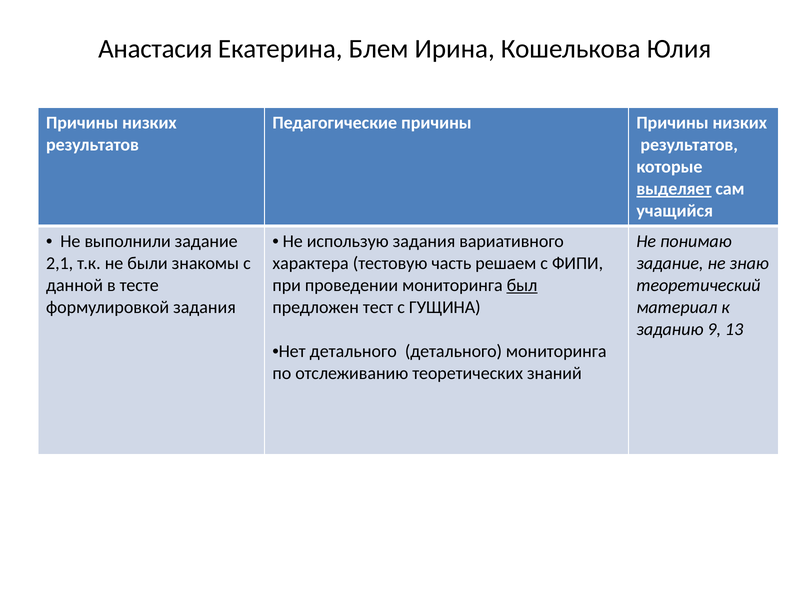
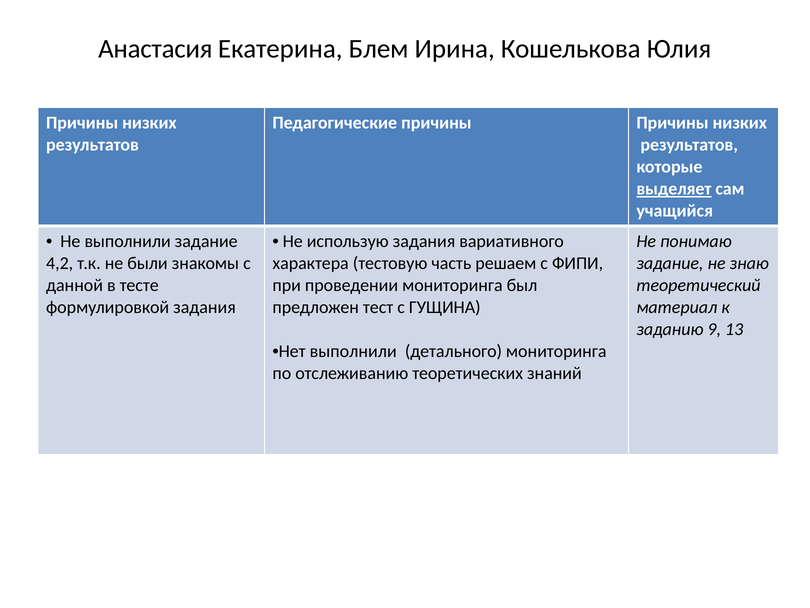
2,1: 2,1 -> 4,2 (60, 263)
был underline: present -> none (522, 285)
Нет детального: детального -> выполнили (353, 351)
